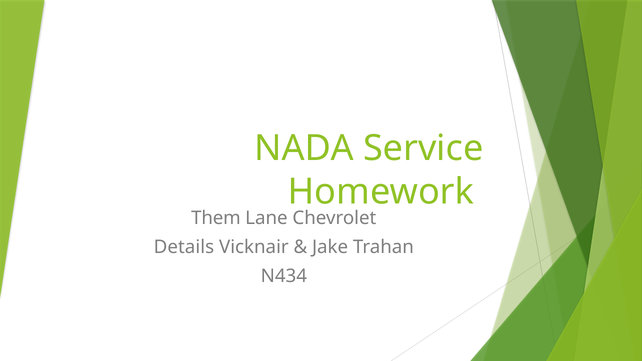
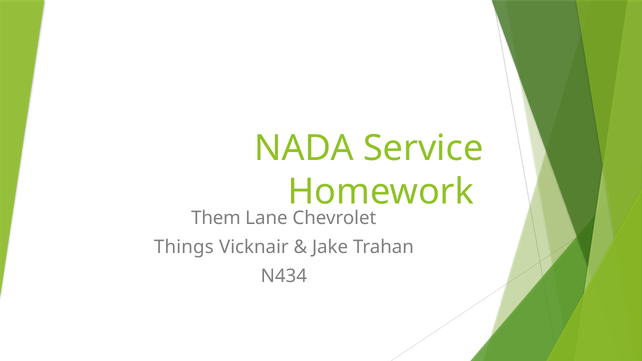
Details: Details -> Things (184, 247)
